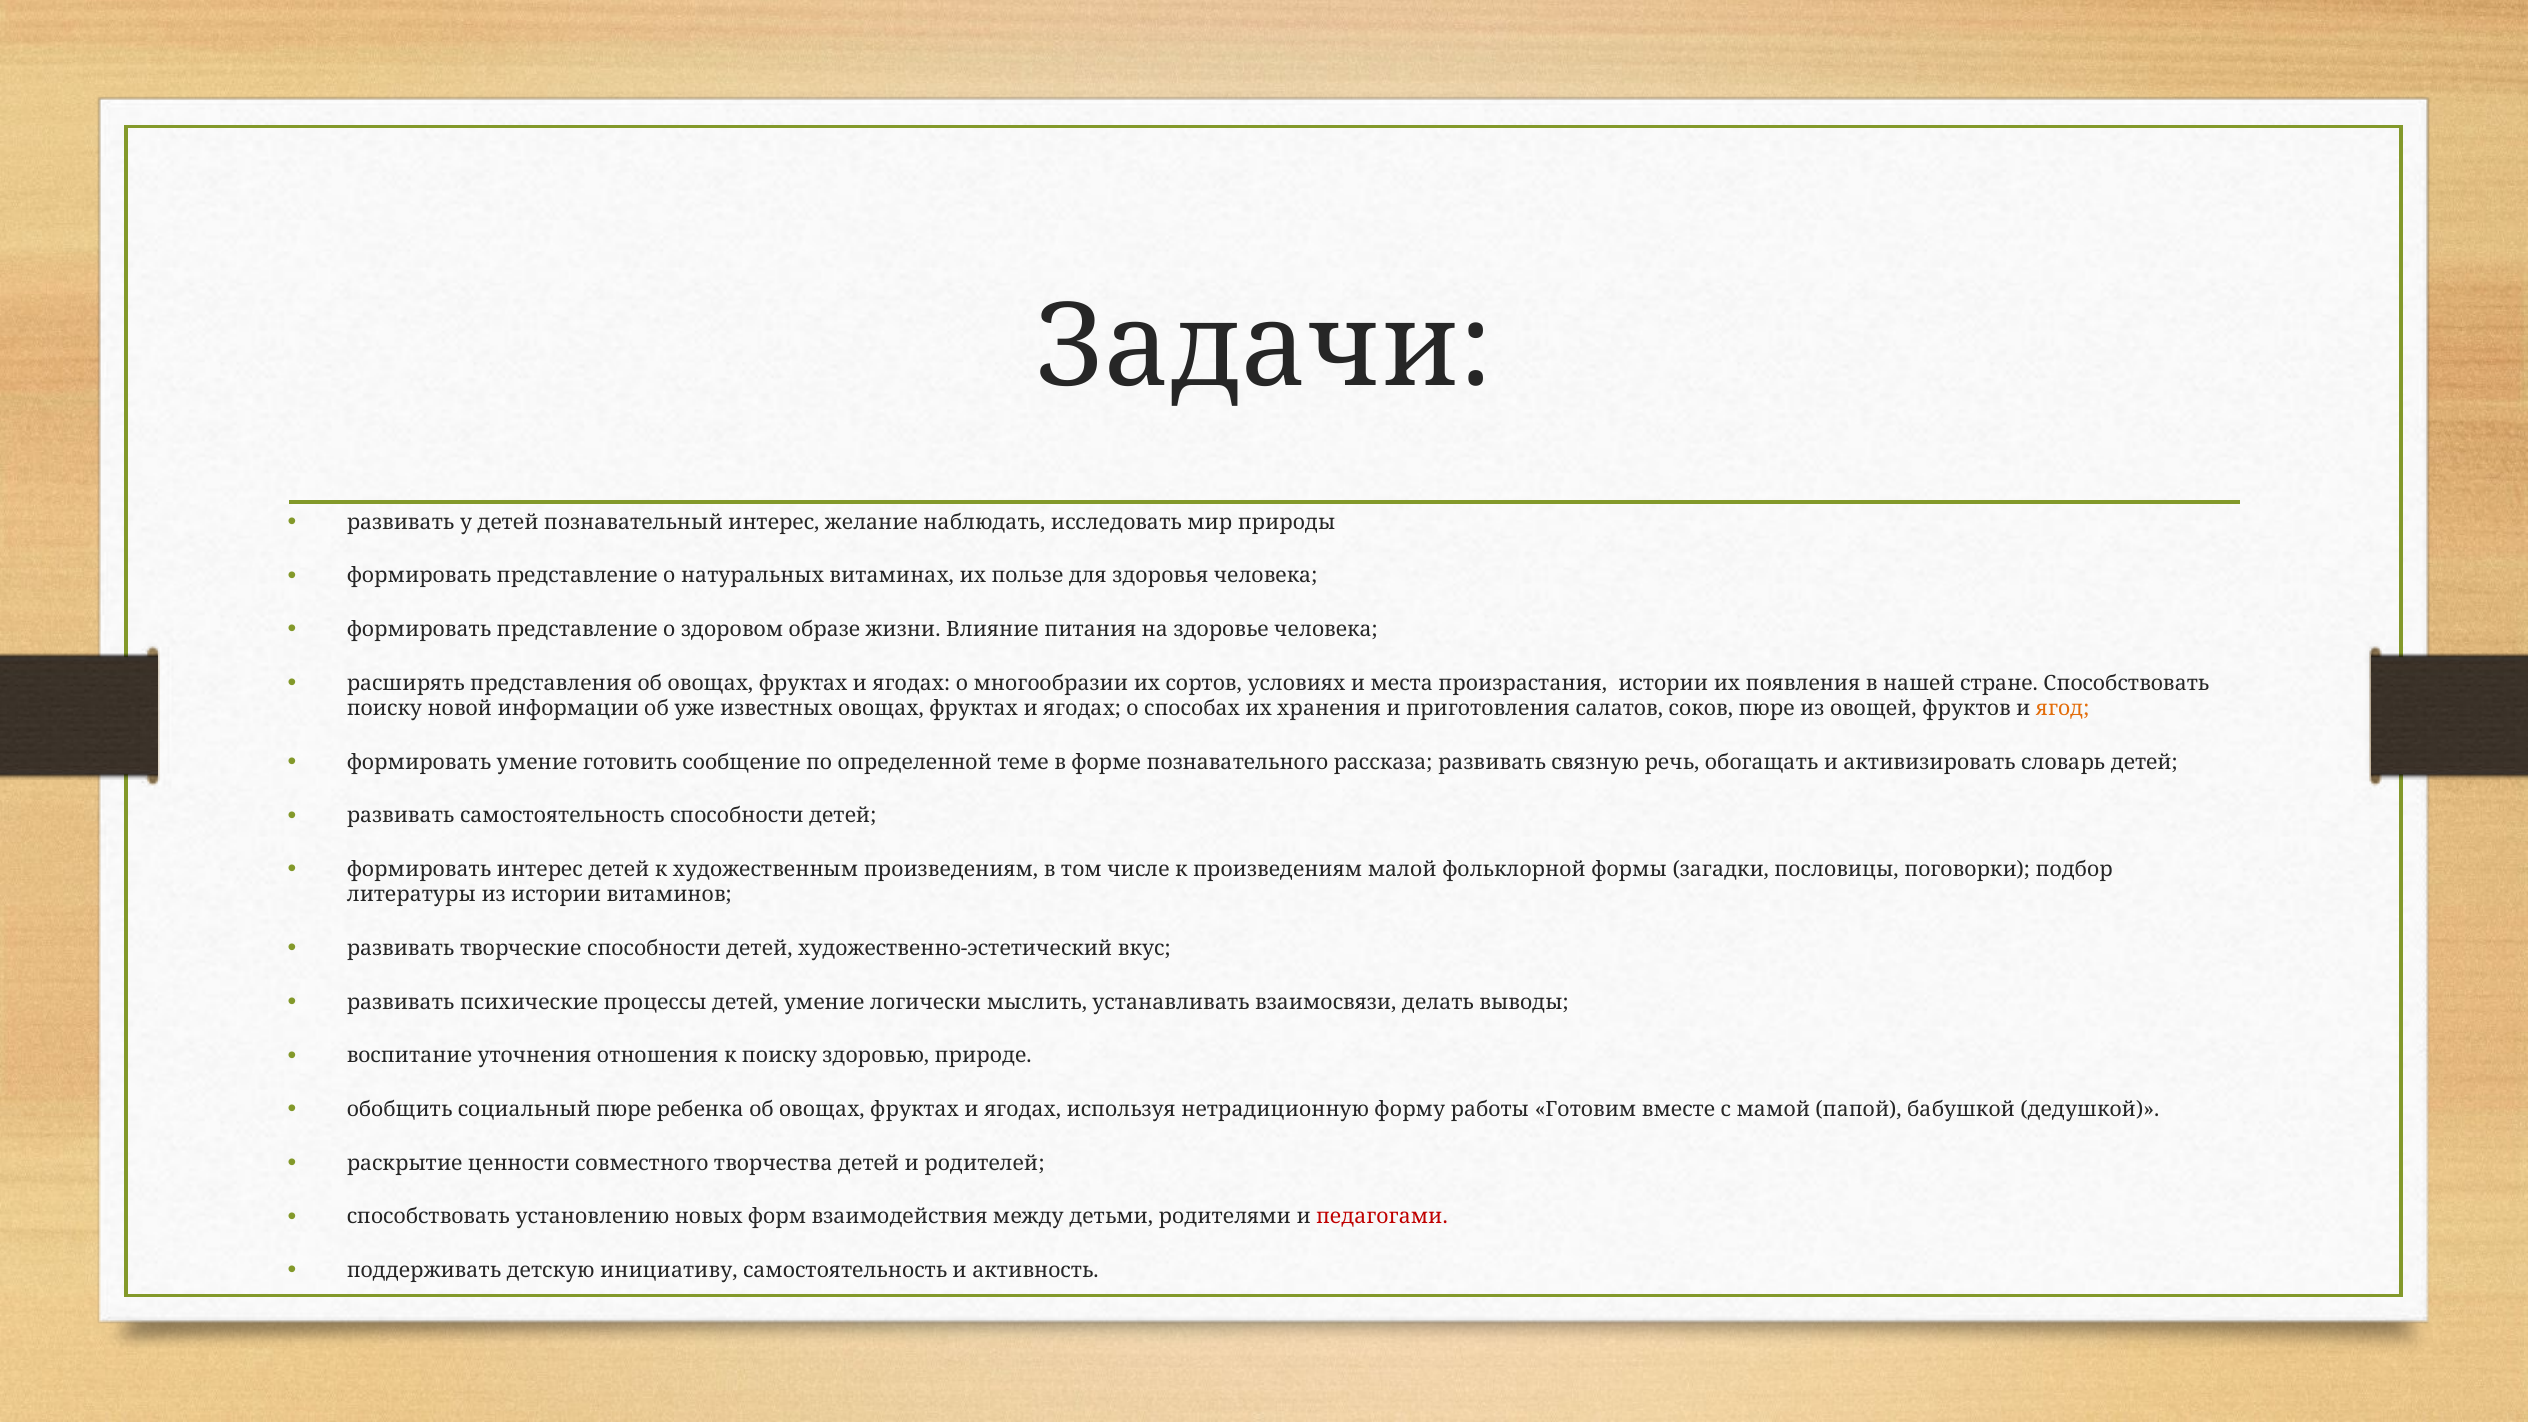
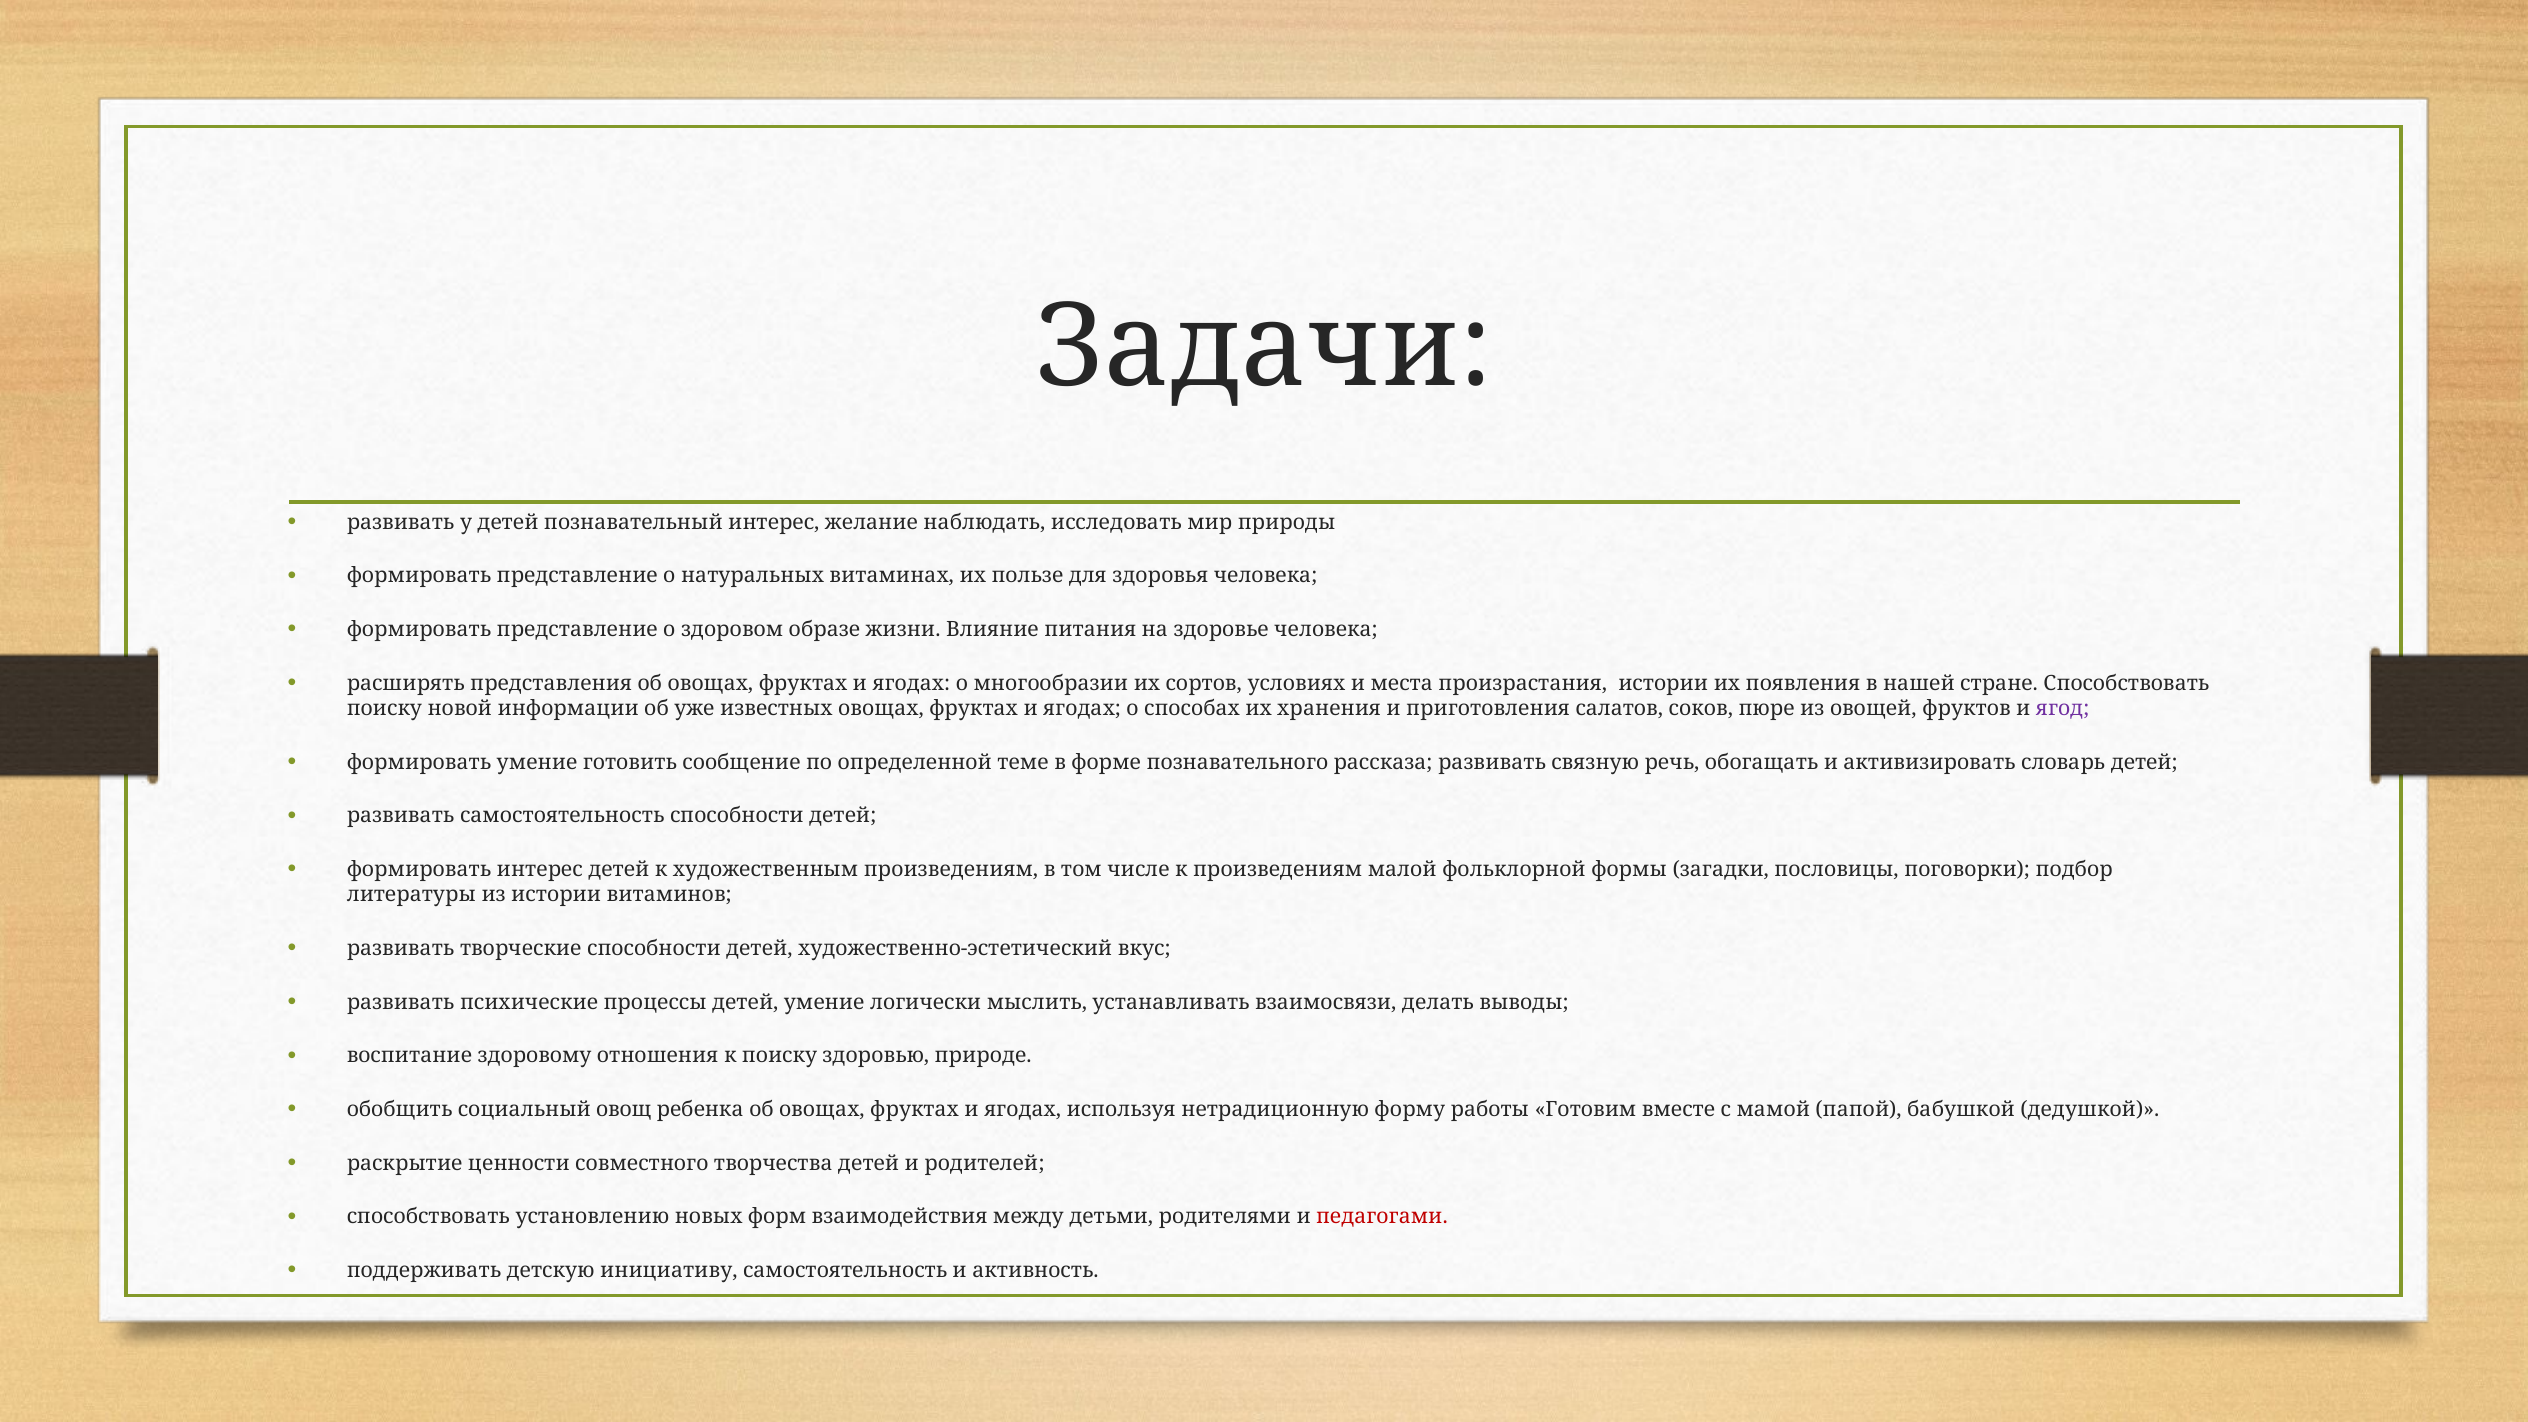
ягод colour: orange -> purple (2063, 709)
уточнения: уточнения -> здоровому (535, 1056)
социальный пюре: пюре -> овощ (624, 1110)
